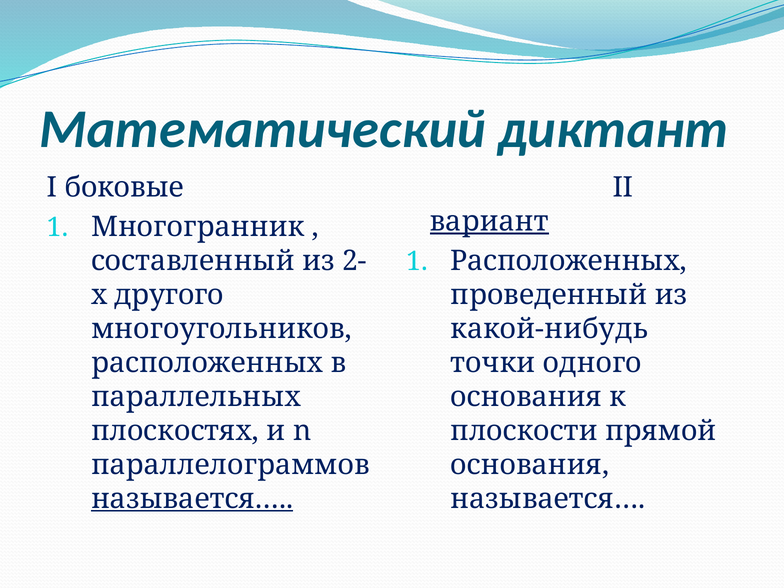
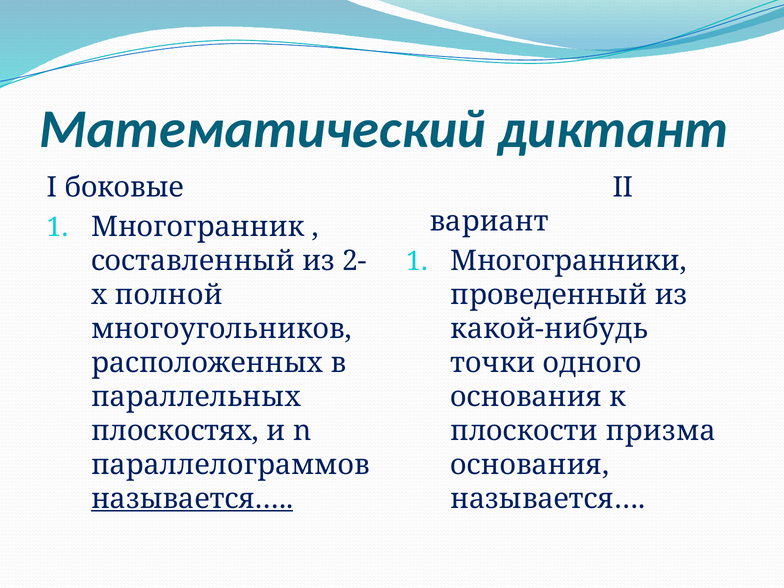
вариант underline: present -> none (489, 221)
Расположенных: Расположенных -> Многогранники (569, 261)
другого: другого -> полной (169, 295)
прямой: прямой -> призма (661, 431)
